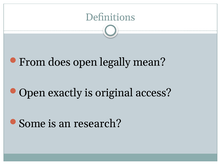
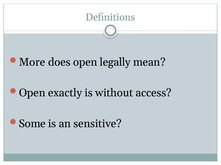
From: From -> More (32, 62)
original: original -> without (114, 93)
research: research -> sensitive (98, 124)
